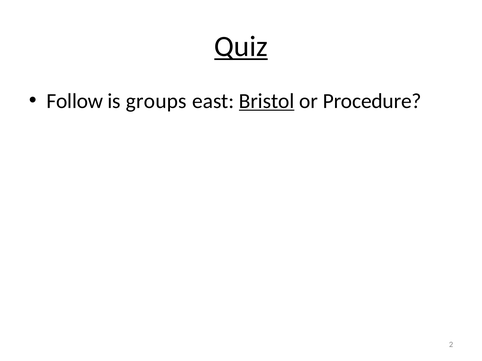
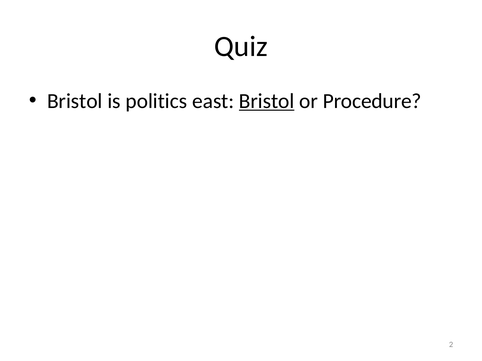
Quiz underline: present -> none (241, 47)
Follow: Follow -> Bristol (75, 101)
groups: groups -> politics (156, 101)
